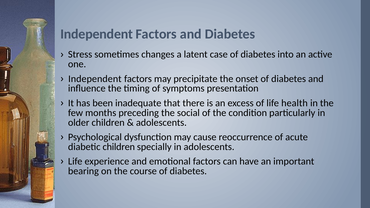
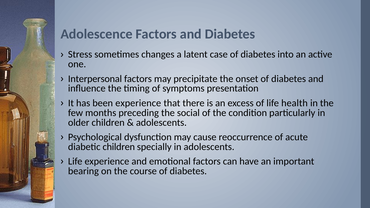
Independent: Independent -> Adolescence (97, 34)
Independent: Independent -> Interpersonal (95, 79)
been inadequate: inadequate -> experience (138, 103)
